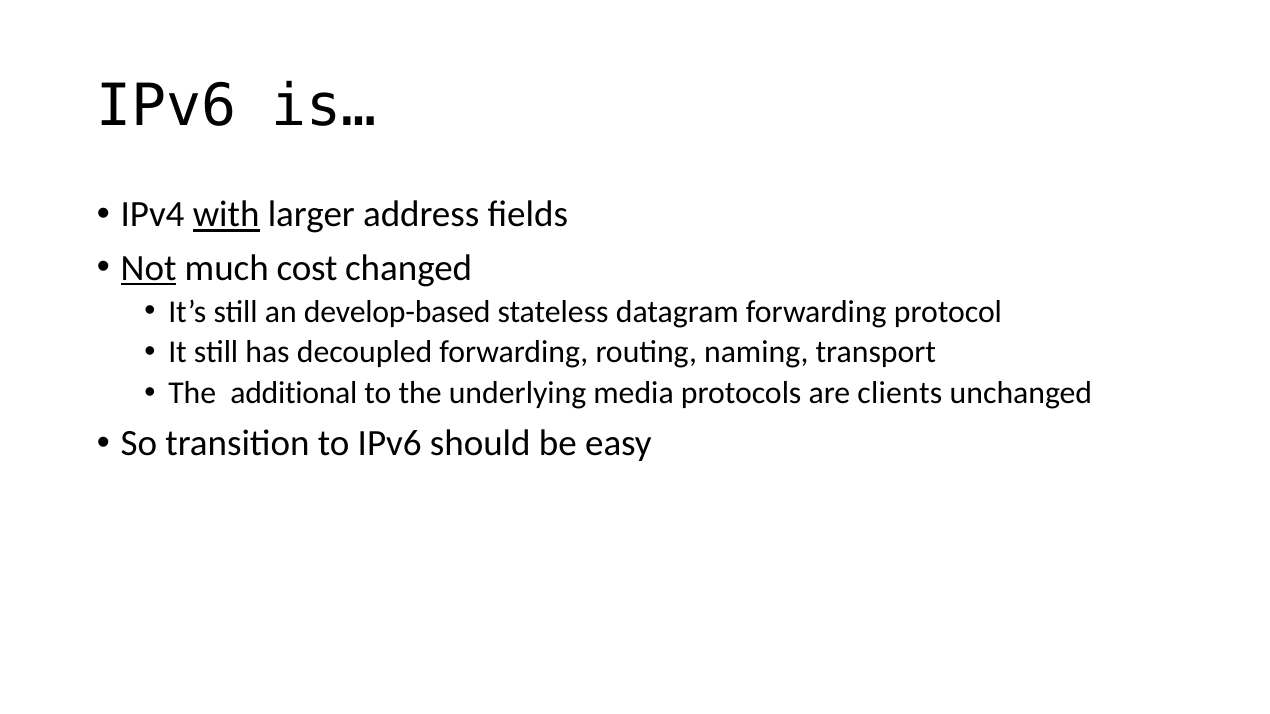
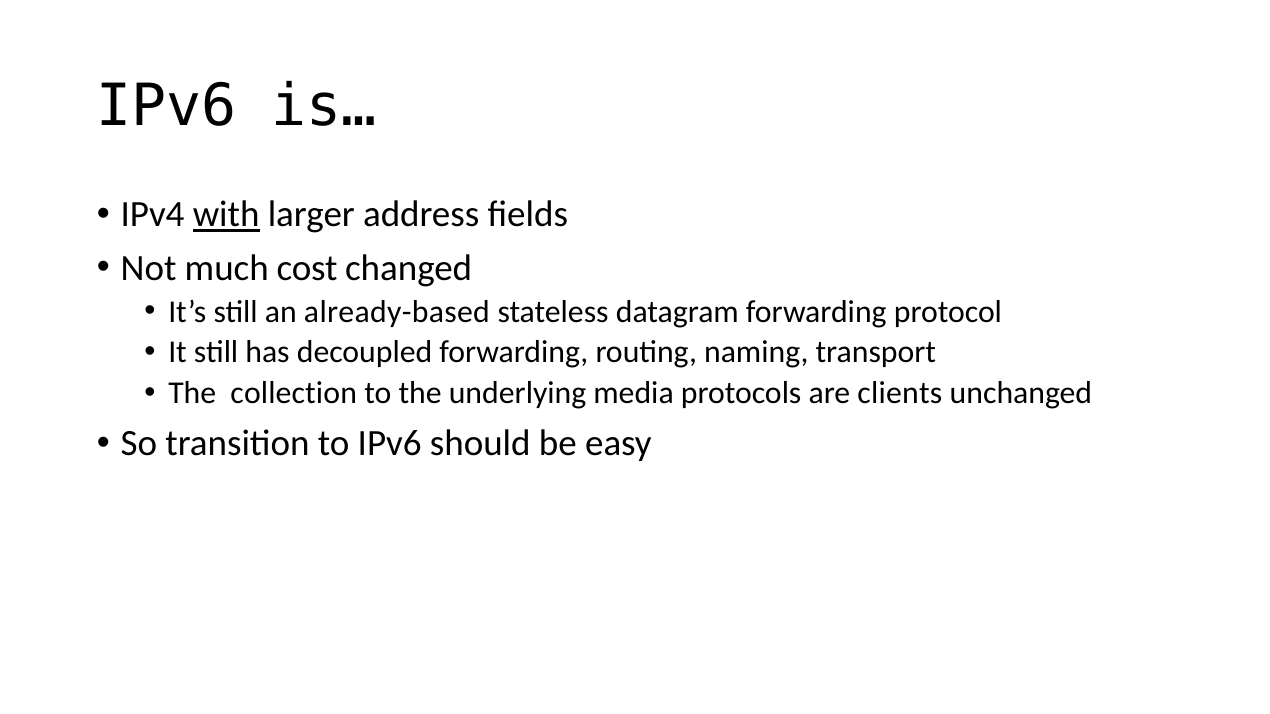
Not underline: present -> none (149, 268)
develop-based: develop-based -> already-based (397, 312)
additional: additional -> collection (294, 394)
